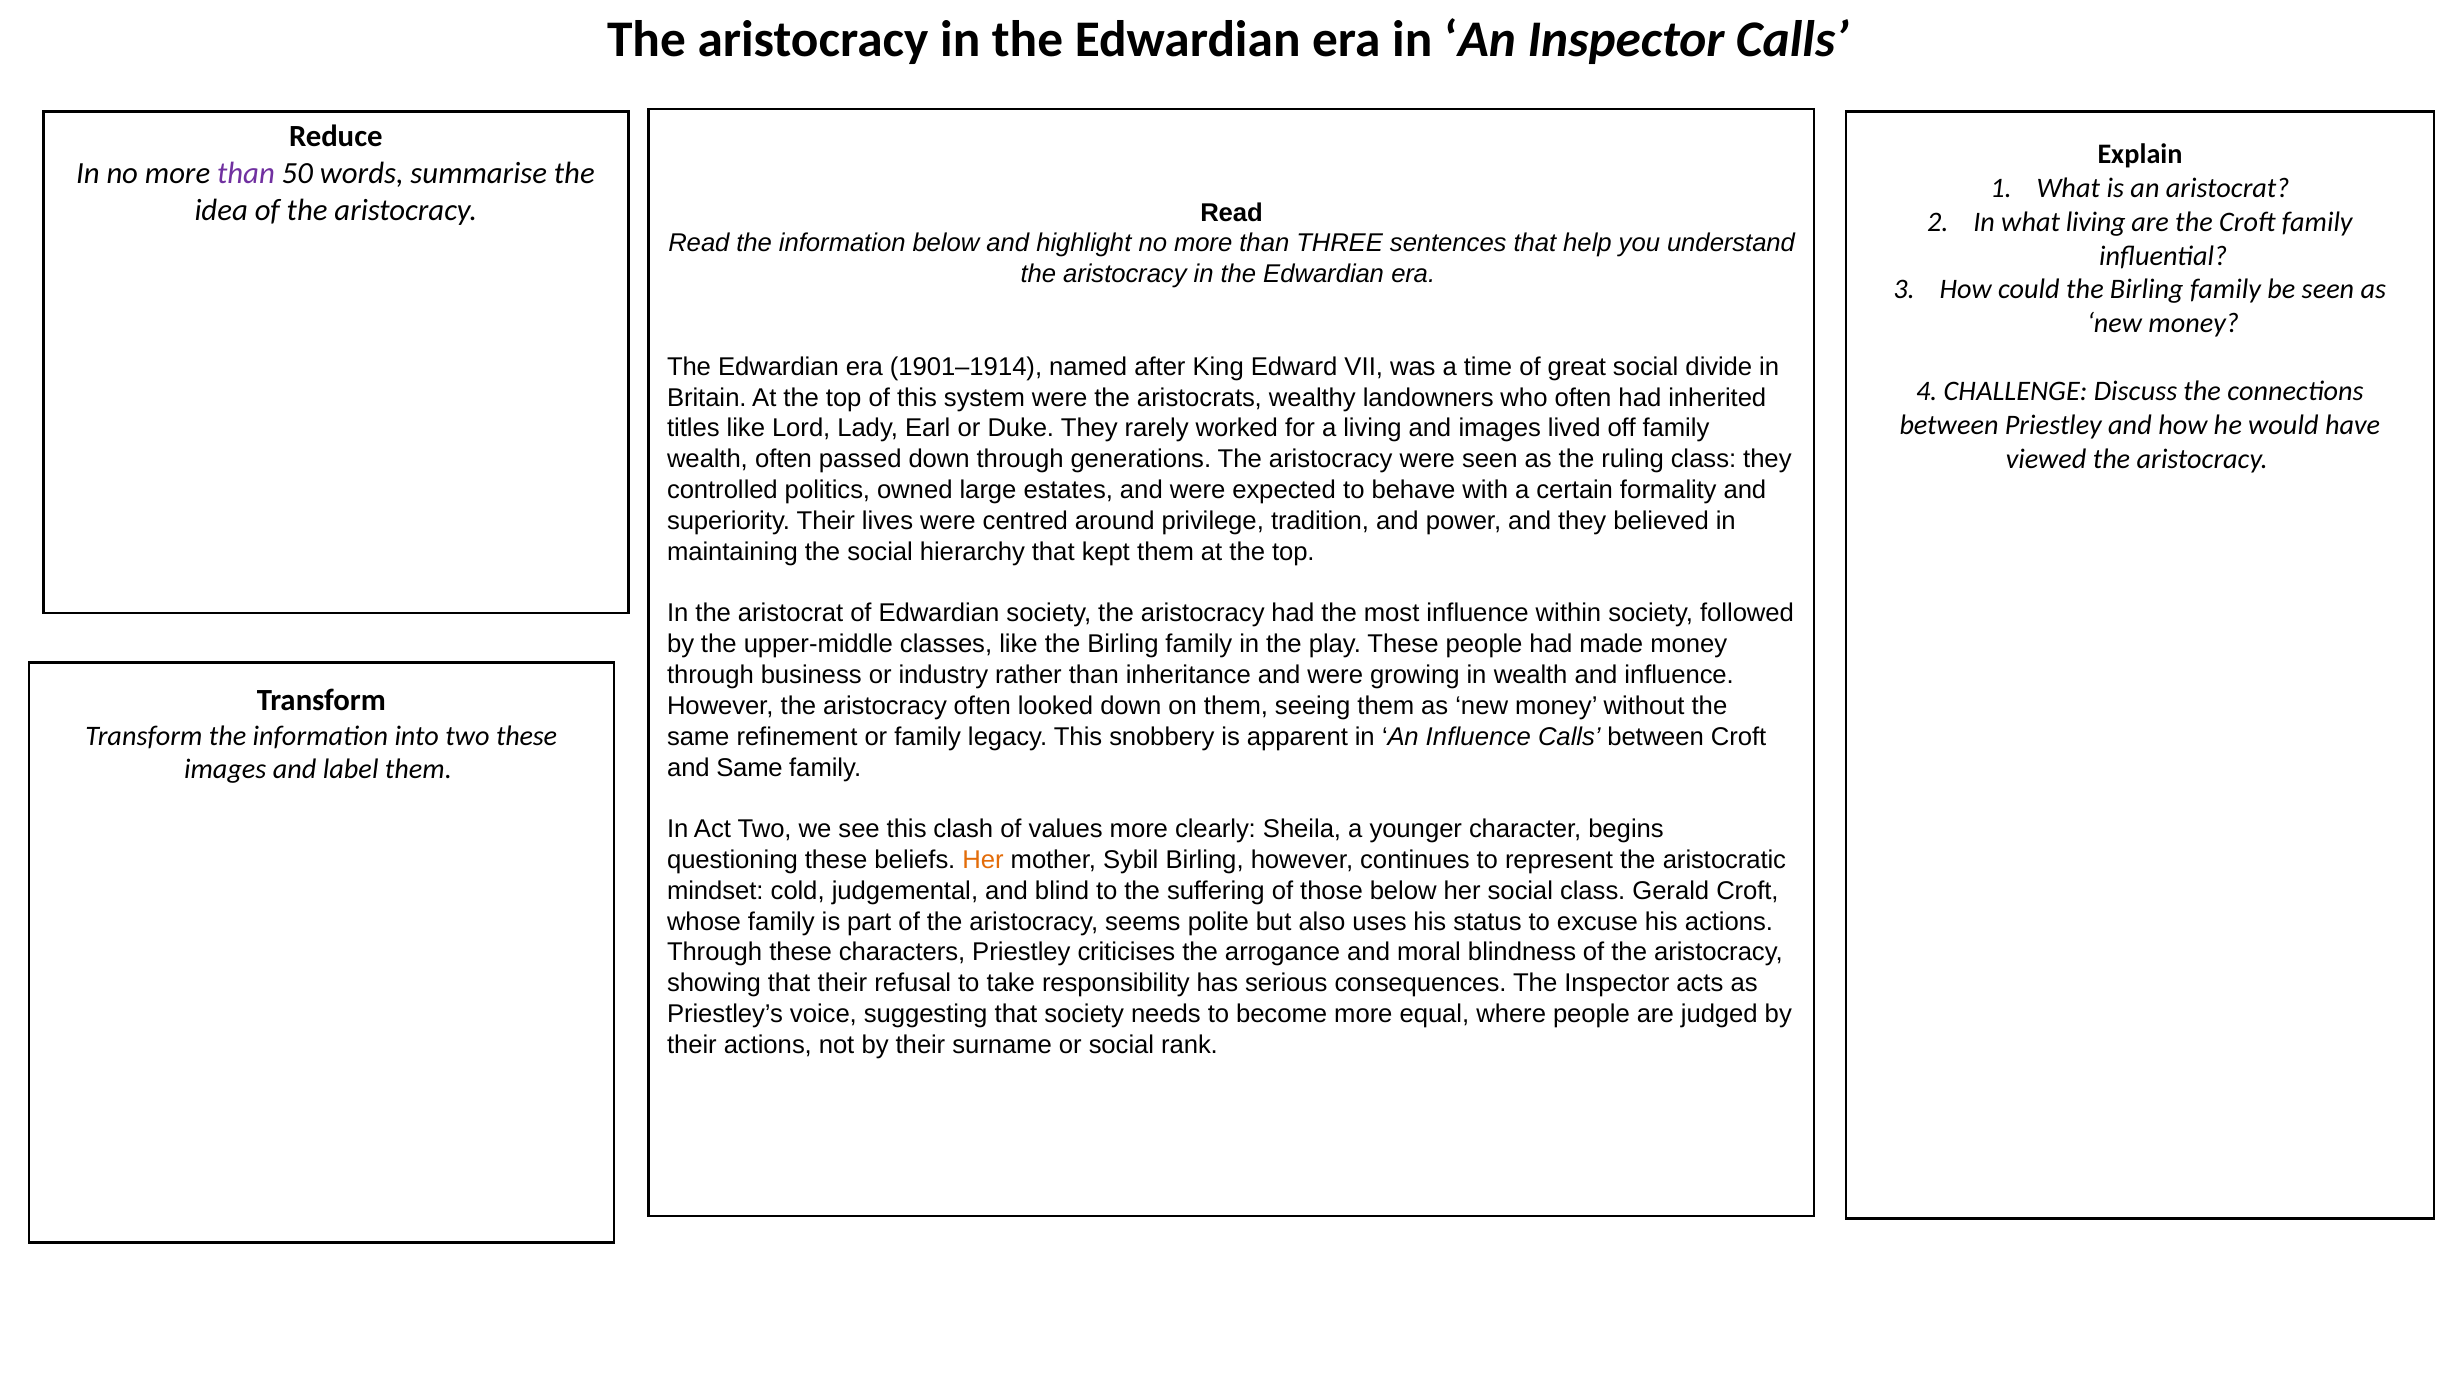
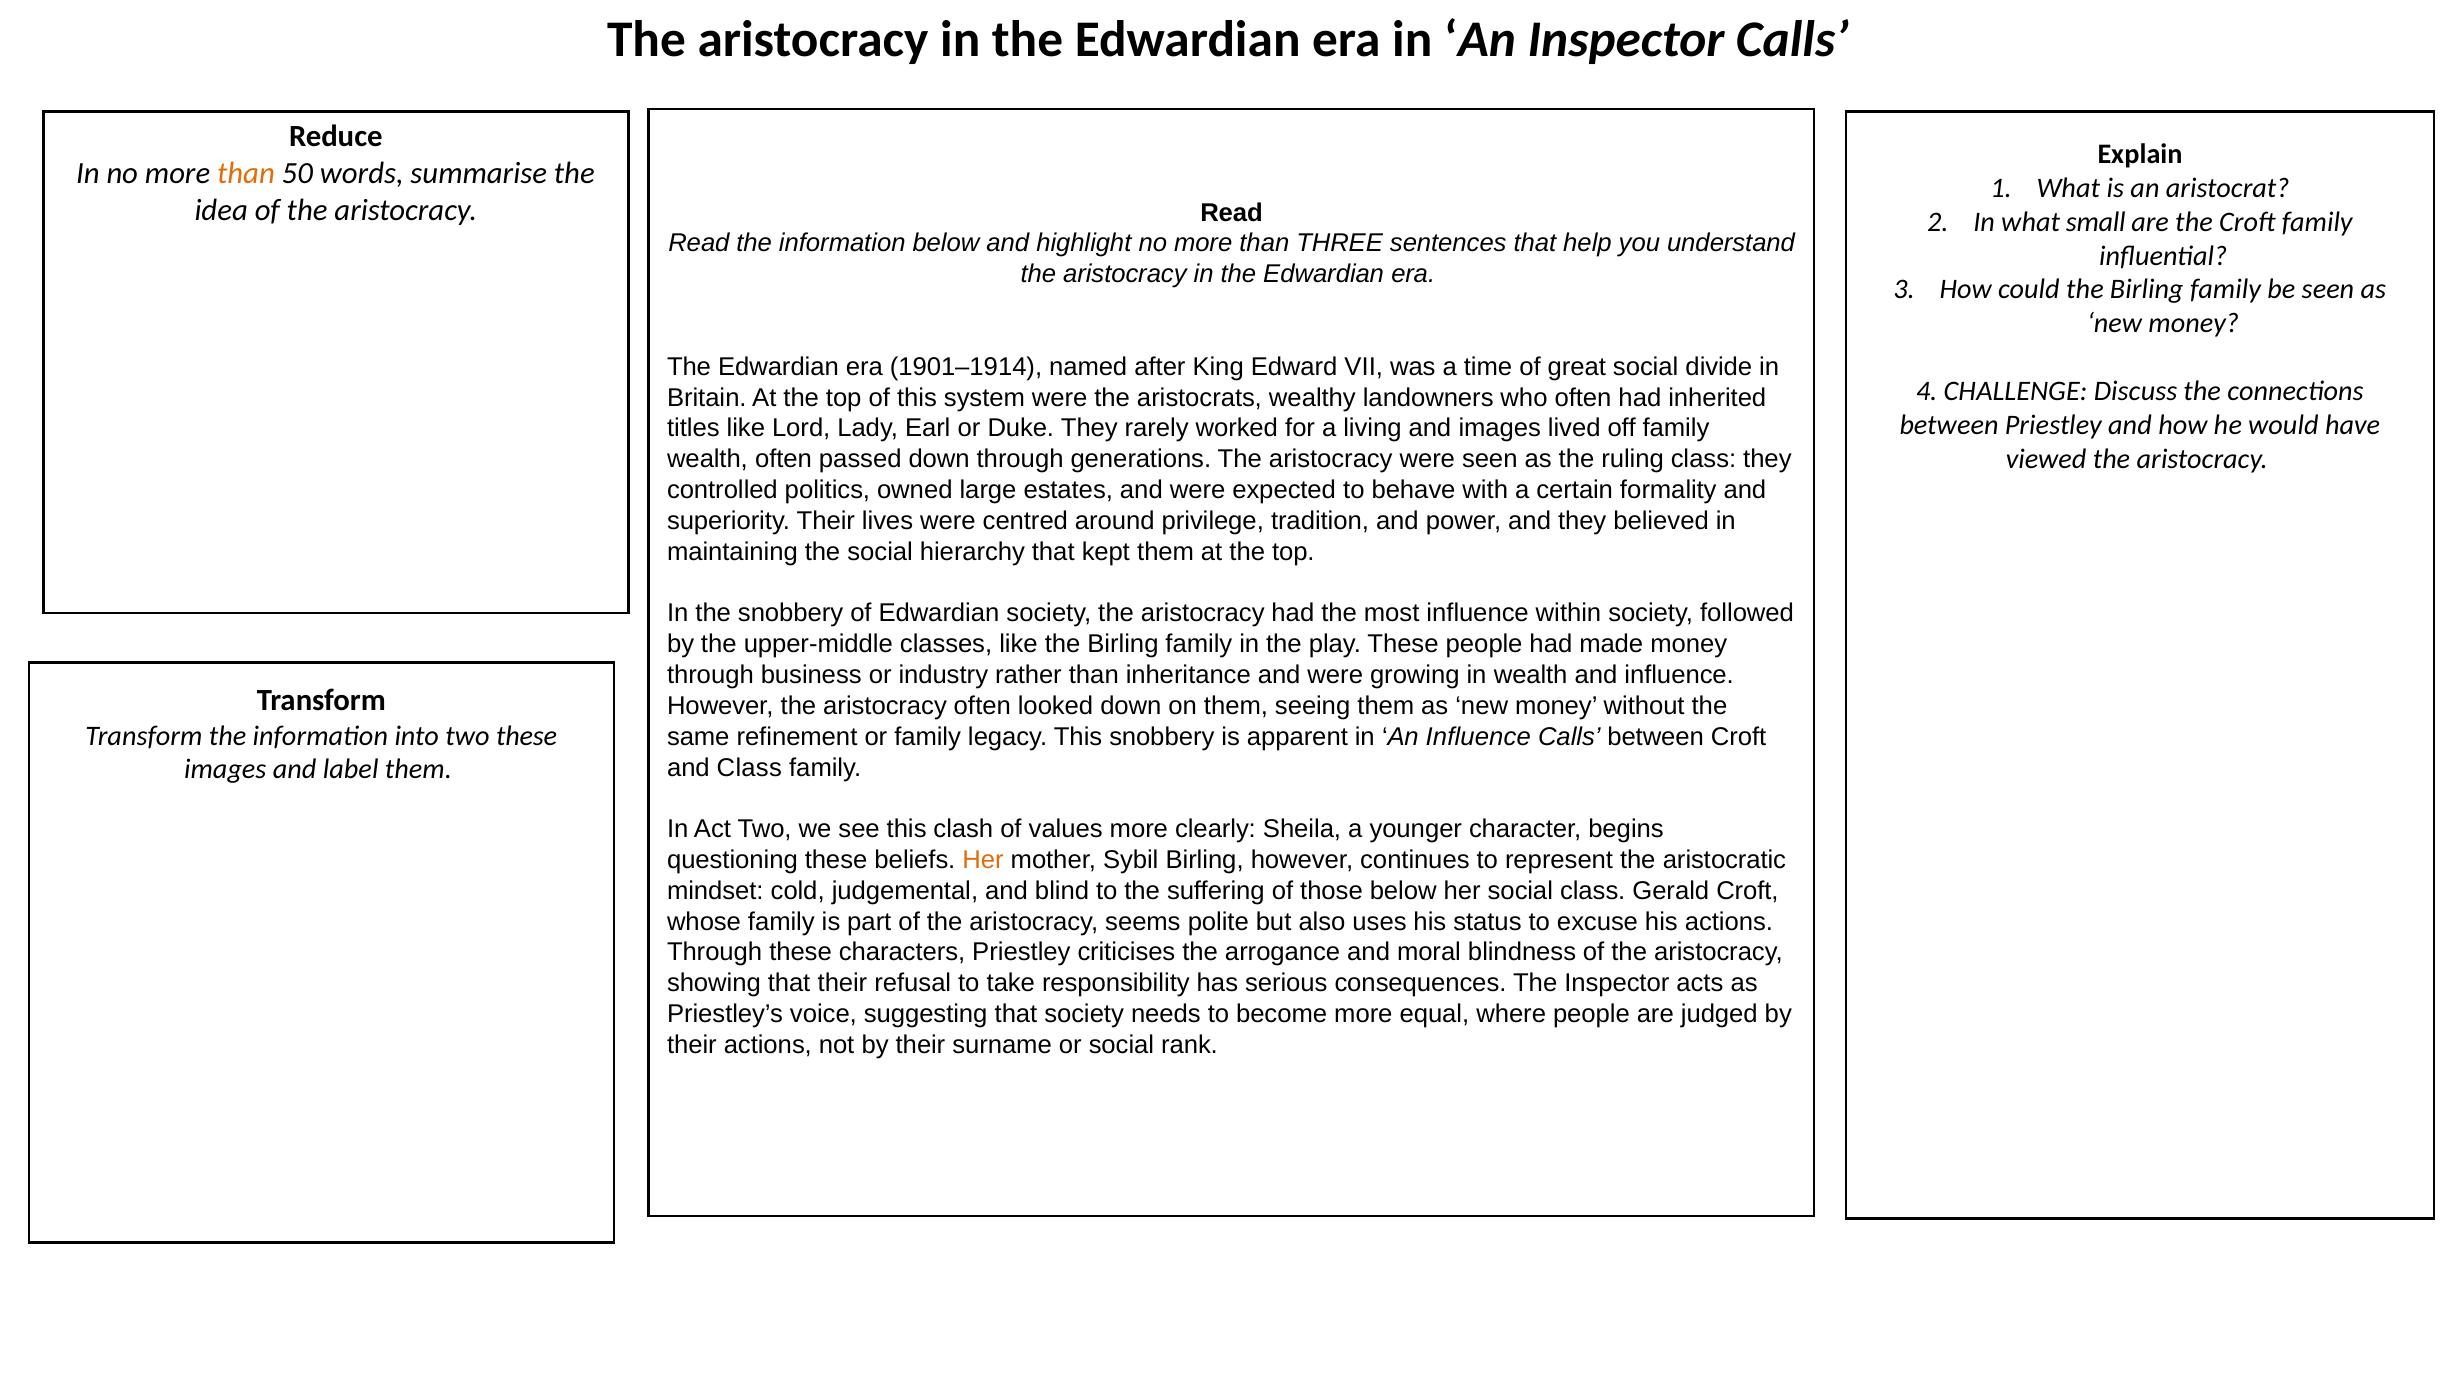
than colour: purple -> orange (246, 174)
what living: living -> small (2096, 222)
the aristocrat: aristocrat -> snobbery (791, 614)
and Same: Same -> Class (749, 768)
